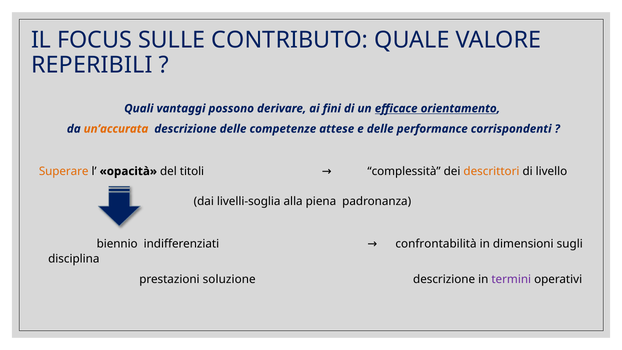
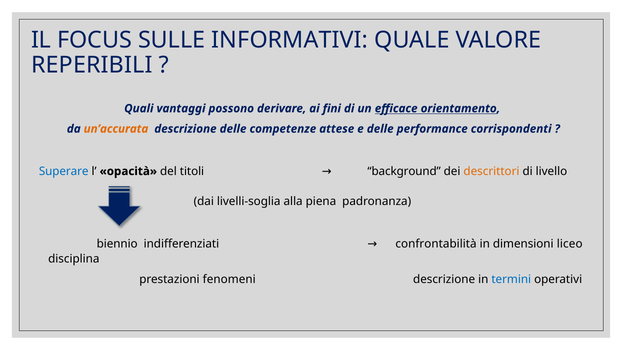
CONTRIBUTO: CONTRIBUTO -> INFORMATIVI (290, 40)
Superare colour: orange -> blue (64, 171)
complessità: complessità -> background (404, 171)
sugli: sugli -> liceo (570, 244)
soluzione: soluzione -> fenomeni (229, 279)
termini colour: purple -> blue (511, 279)
